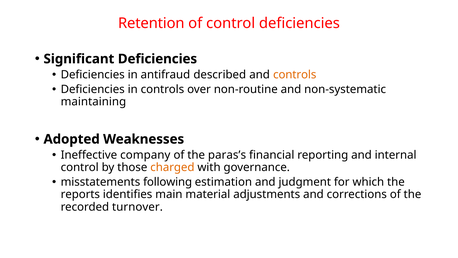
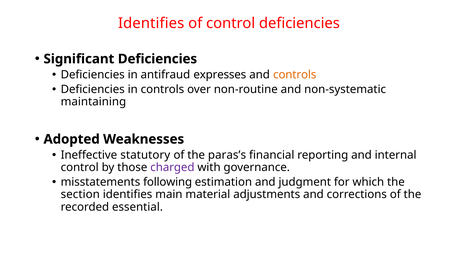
Retention: Retention -> Identifies (151, 23)
described: described -> expresses (220, 75)
company: company -> statutory (145, 155)
charged colour: orange -> purple (172, 167)
reports: reports -> section (80, 194)
turnover: turnover -> essential (137, 207)
